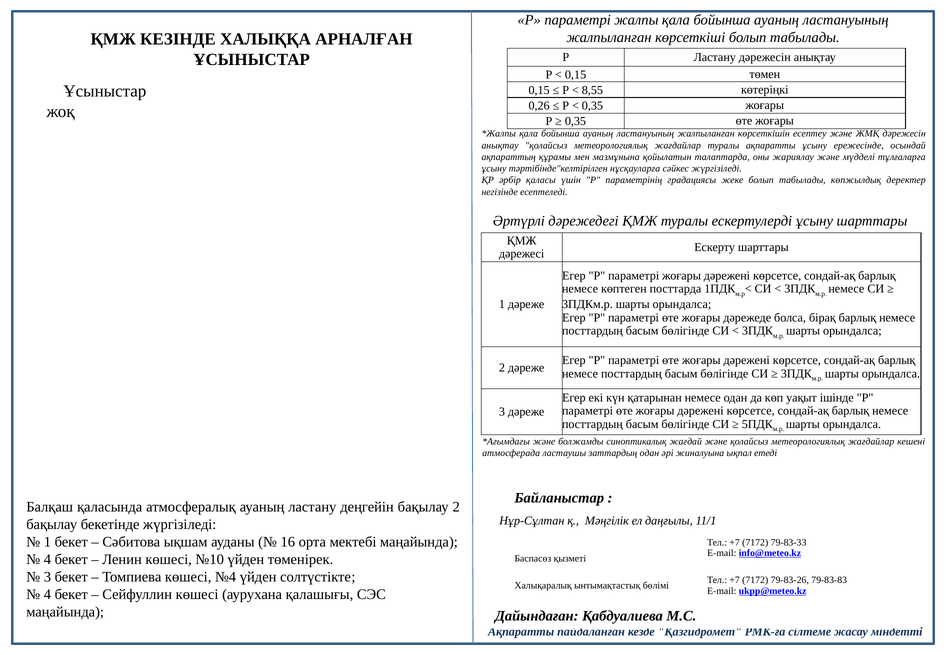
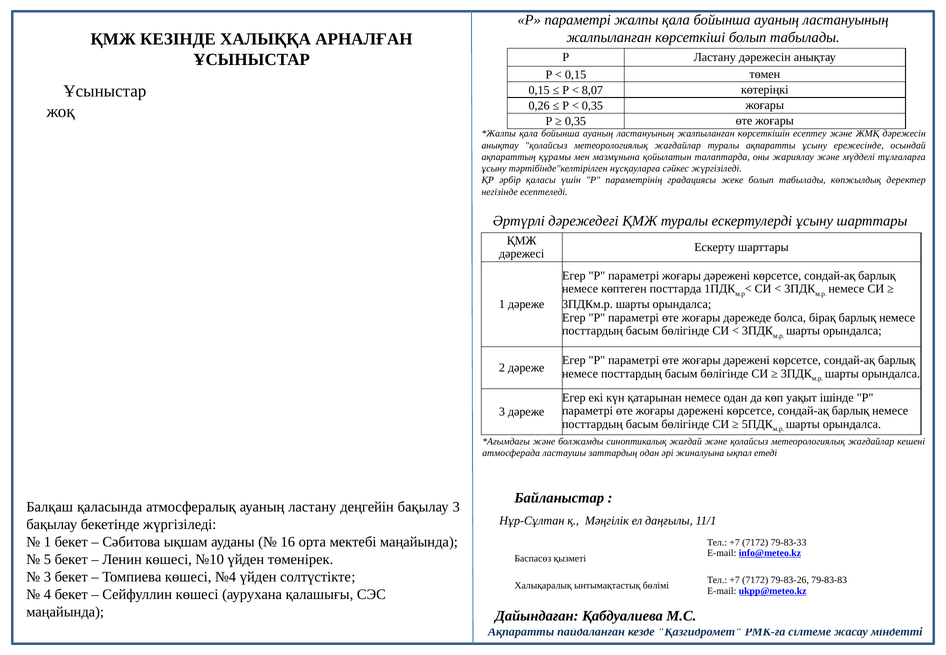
8,55: 8,55 -> 8,07 (592, 90)
бақылау 2: 2 -> 3 (456, 507)
4: 4 -> 5 (47, 559)
